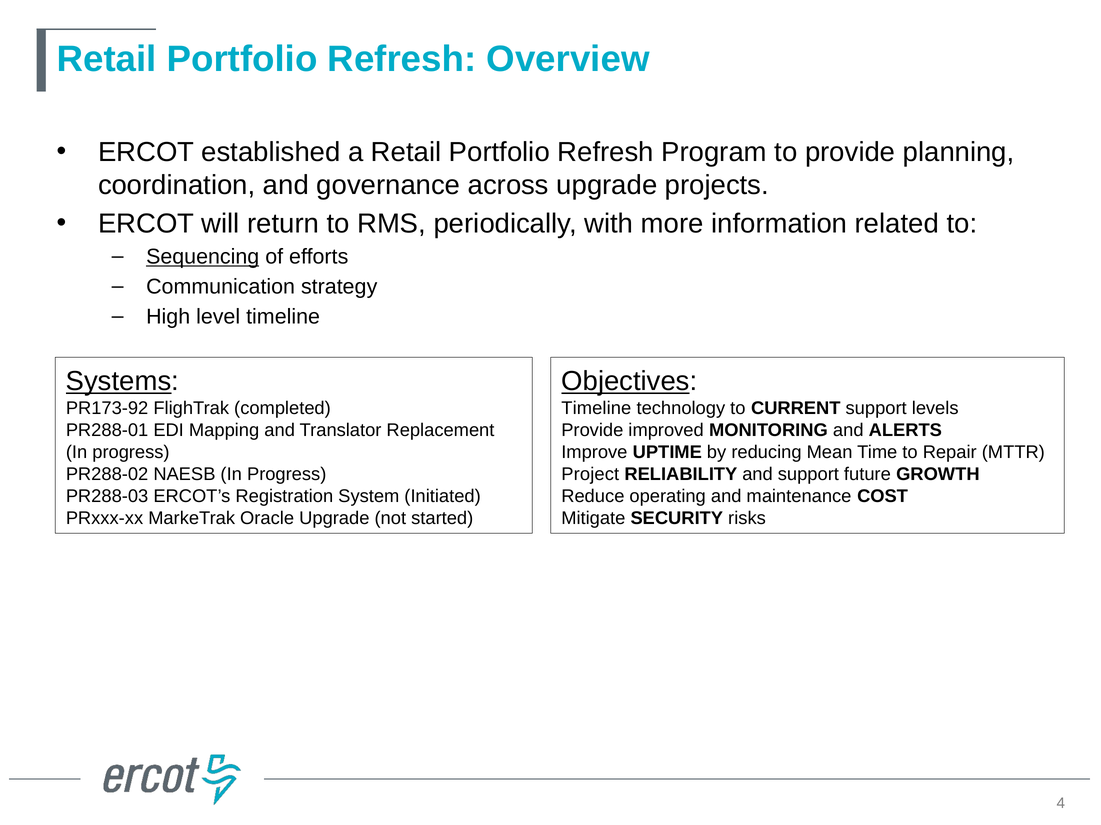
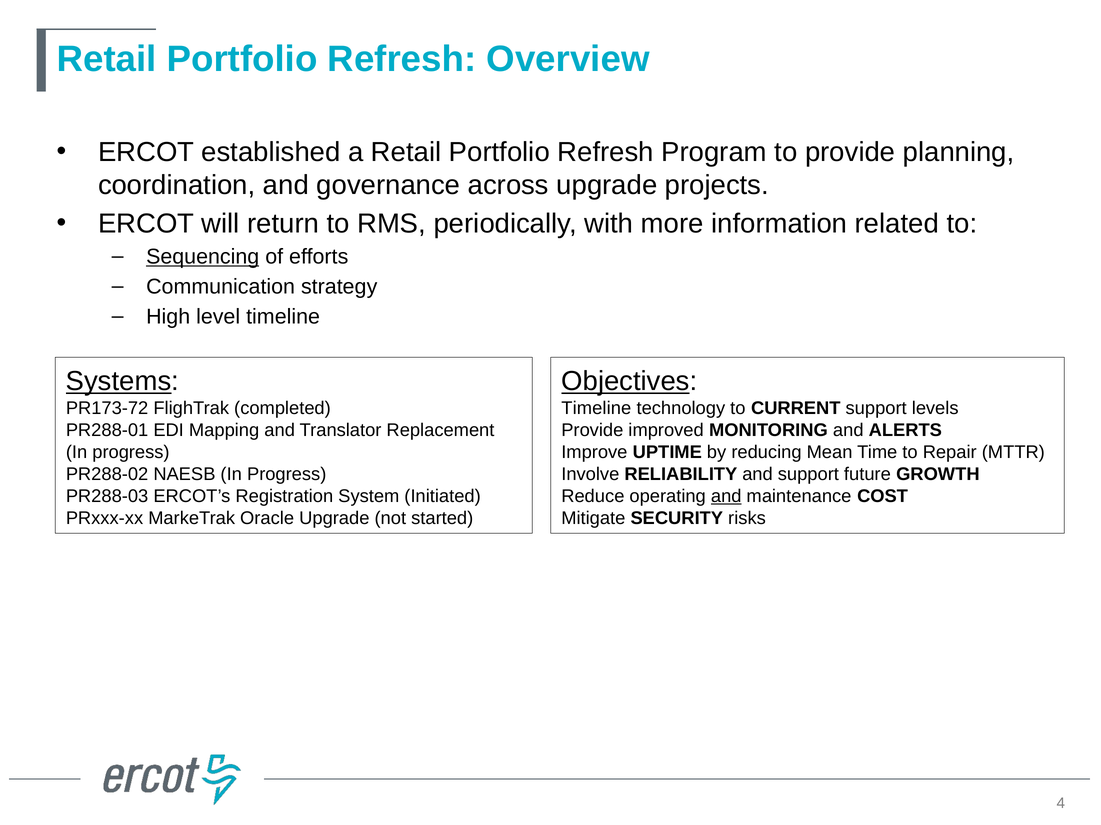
PR173-92: PR173-92 -> PR173-72 (107, 409)
Project: Project -> Involve (590, 475)
and underline: none -> present (726, 497)
